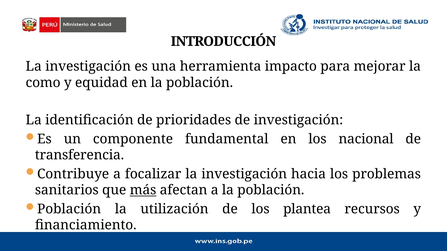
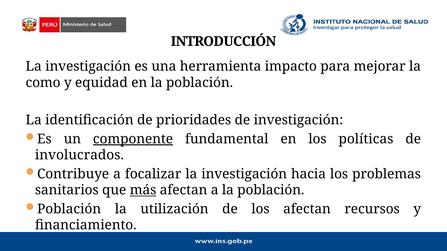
componente underline: none -> present (133, 139)
nacional: nacional -> políticas (366, 139)
transferencia: transferencia -> involucrados (79, 155)
los plantea: plantea -> afectan (307, 209)
